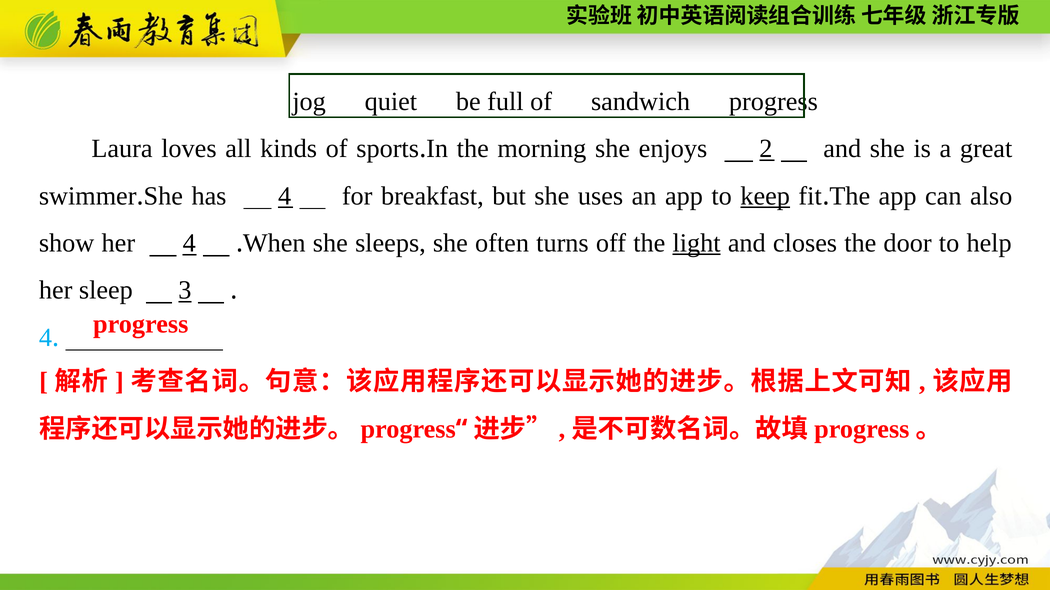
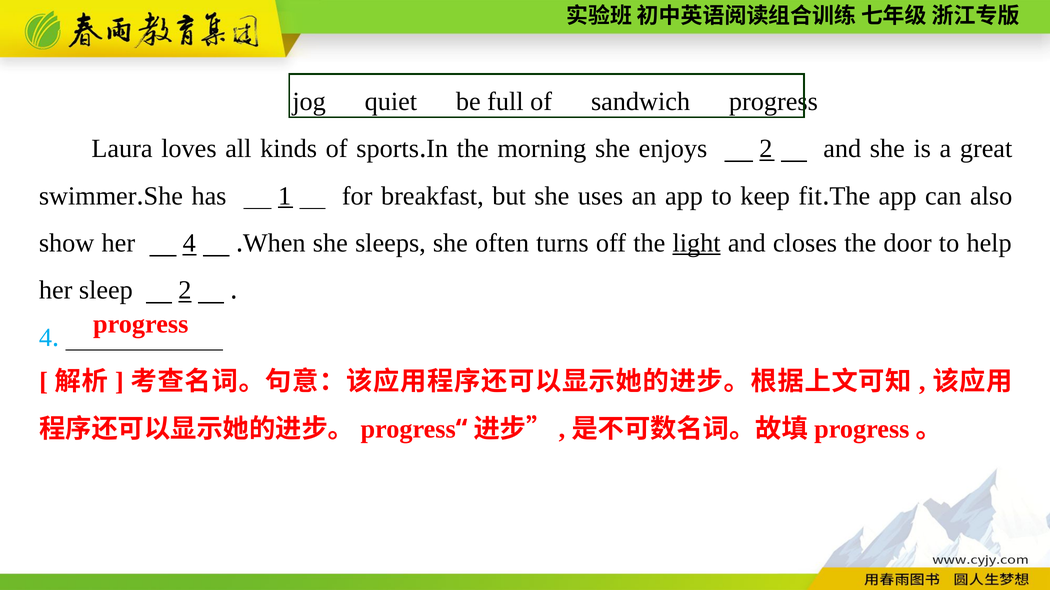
has 4: 4 -> 1 (285, 196)
keep underline: present -> none (765, 196)
sleep 3: 3 -> 2 (185, 291)
